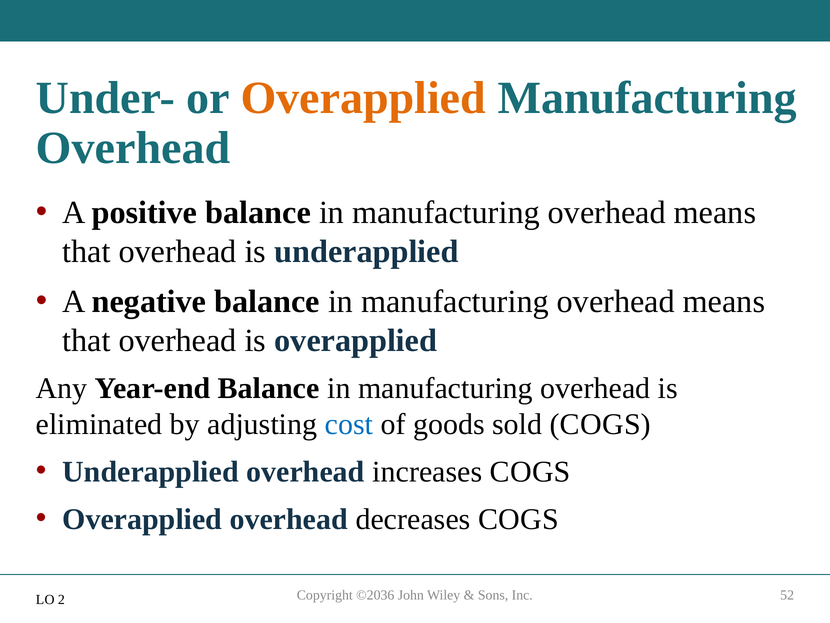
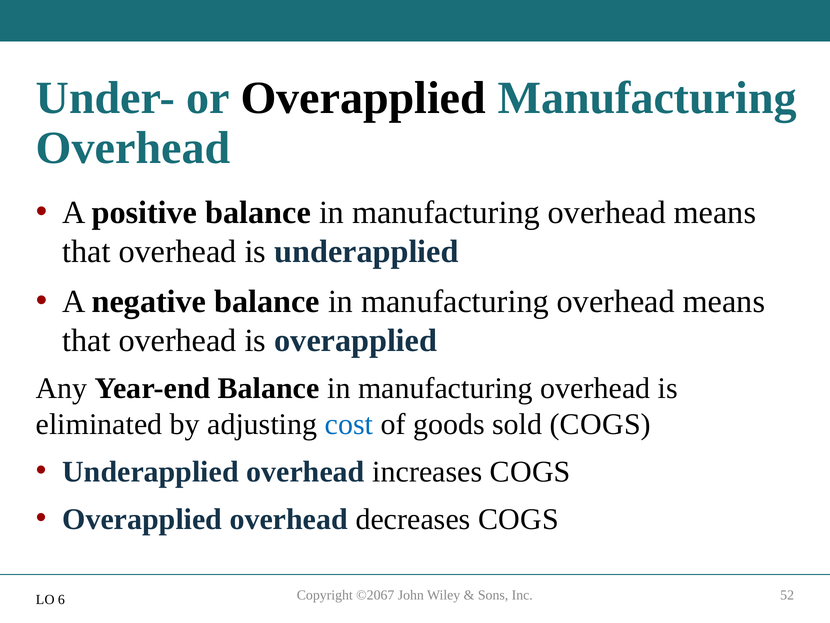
Overapplied colour: orange -> black (363, 98)
©2036: ©2036 -> ©2067 (375, 594)
2: 2 -> 6 (61, 599)
